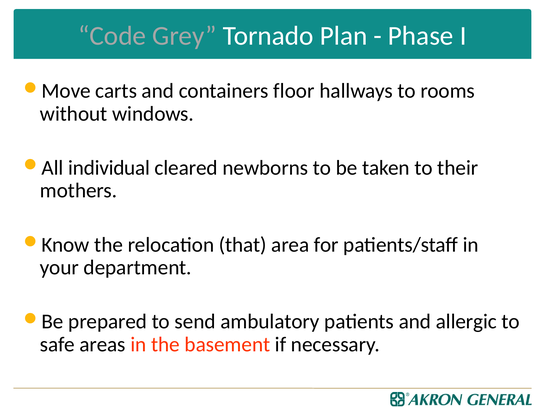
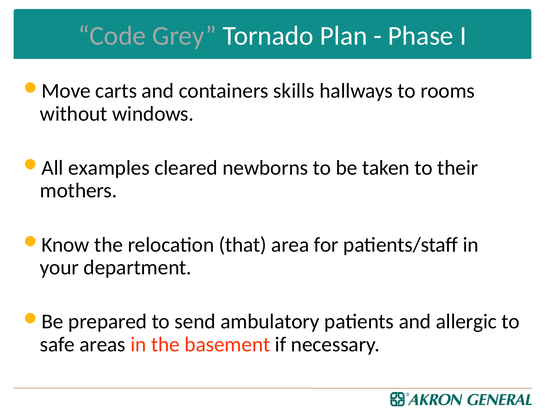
floor: floor -> skills (294, 91)
individual: individual -> examples (109, 168)
